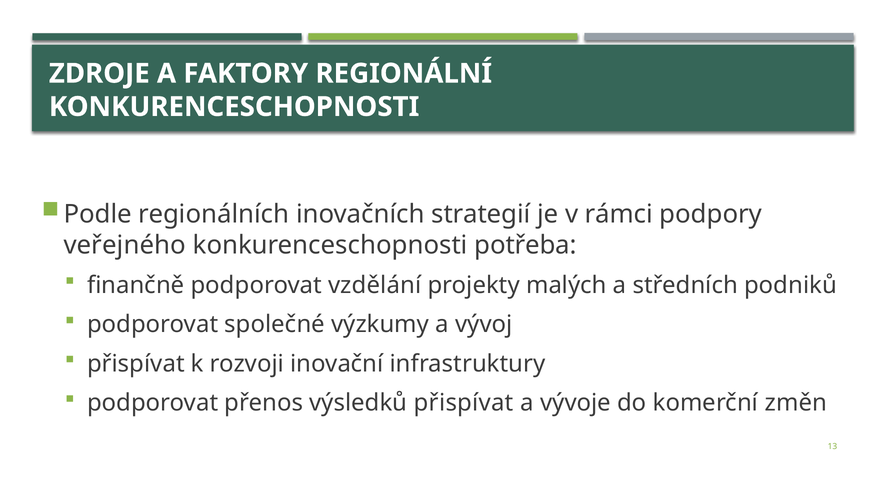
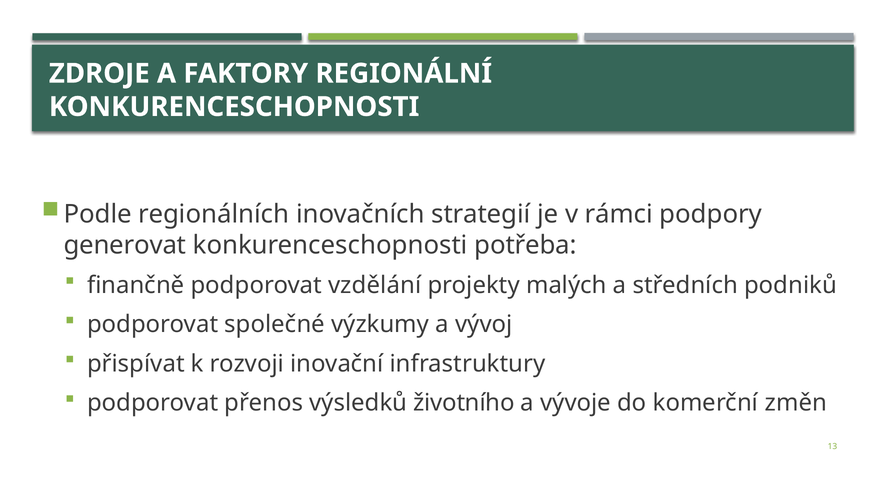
veřejného: veřejného -> generovat (125, 245)
výsledků přispívat: přispívat -> životního (464, 403)
